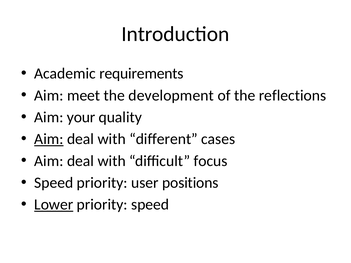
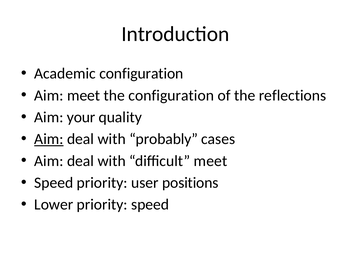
Academic requirements: requirements -> configuration (141, 74)
the development: development -> configuration (171, 95)
different: different -> probably (164, 139)
difficult focus: focus -> meet (211, 161)
Lower underline: present -> none (54, 205)
